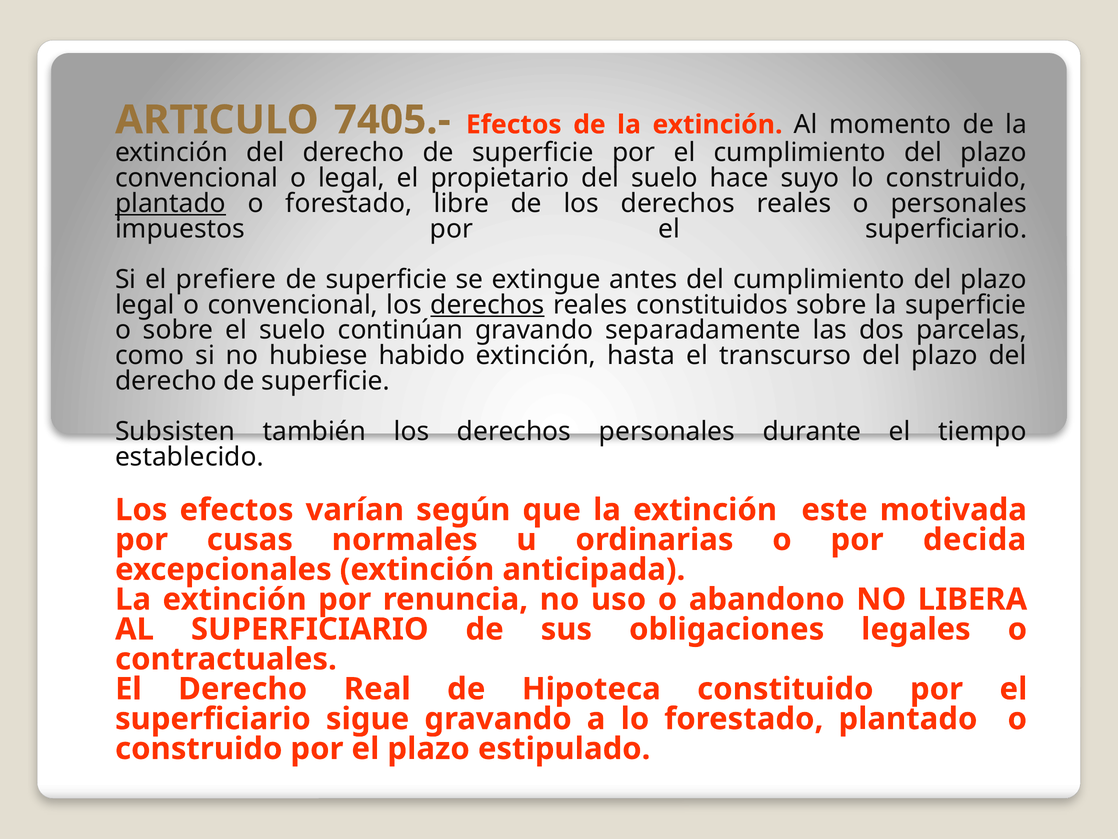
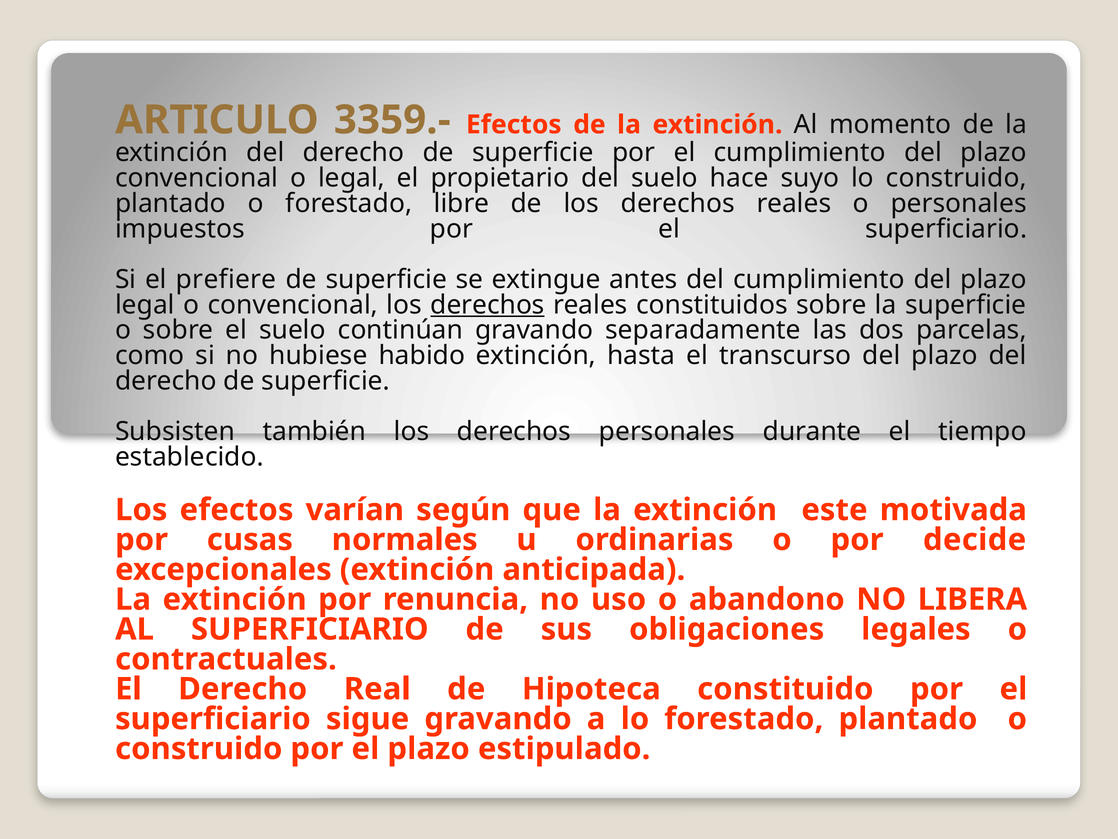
7405.-: 7405.- -> 3359.- (392, 120)
plantado underline: present -> none (171, 203)
decida: decida -> decide (975, 539)
